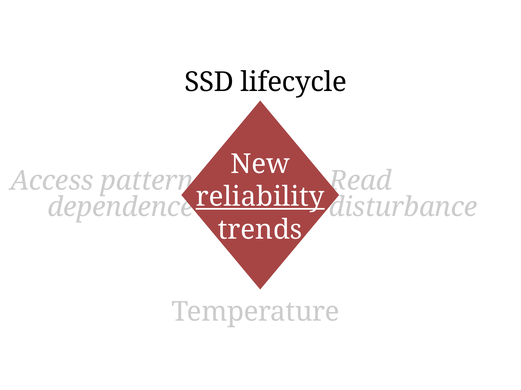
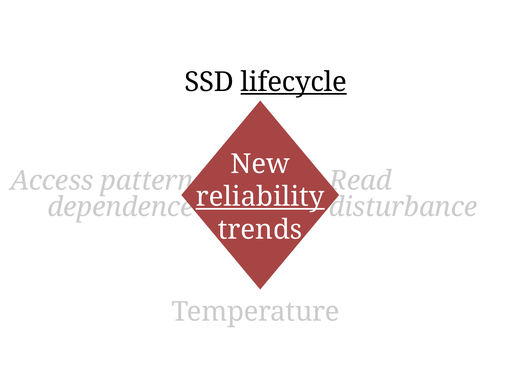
lifecycle underline: none -> present (294, 82)
